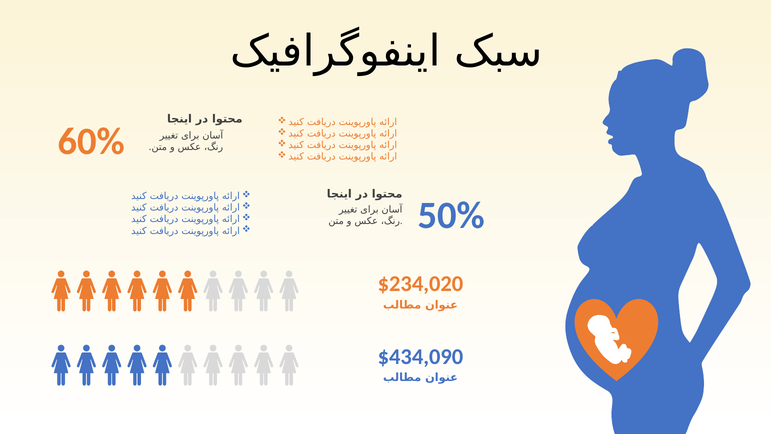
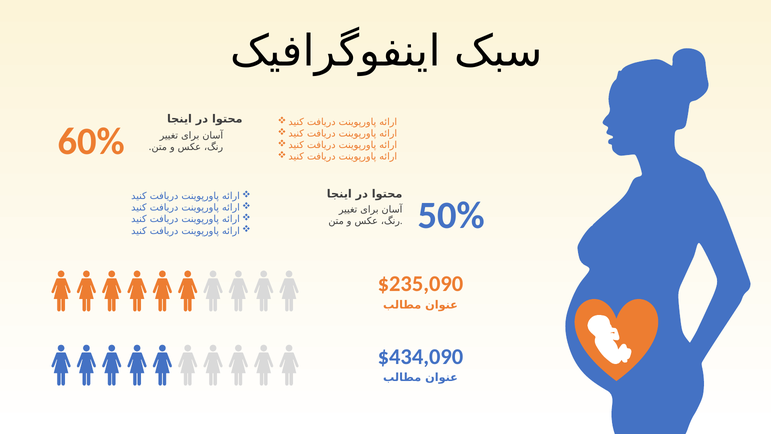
$234,020: $234,020 -> $235,090 (420, 284)
